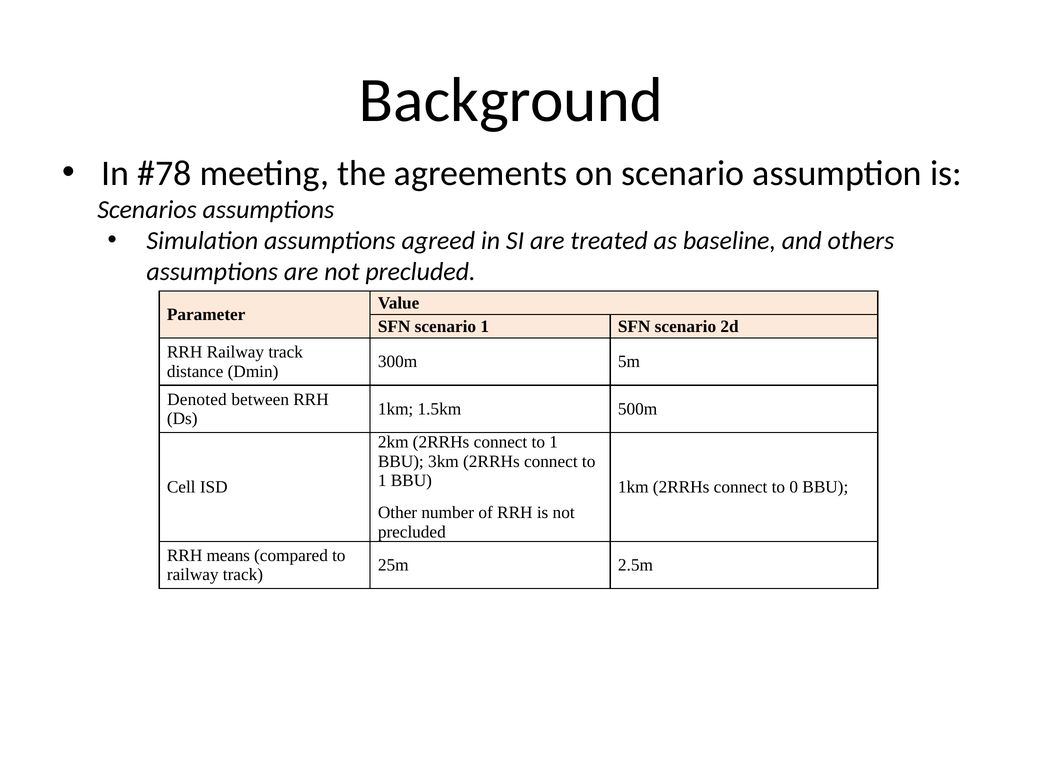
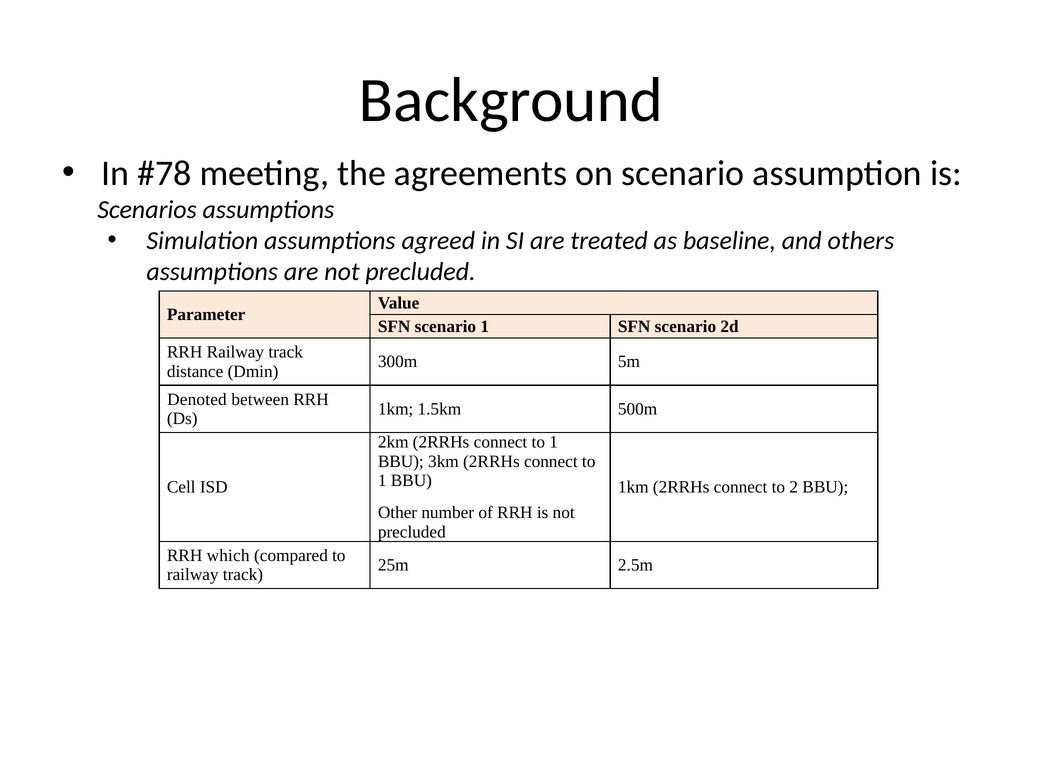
0: 0 -> 2 (794, 487)
means: means -> which (228, 555)
